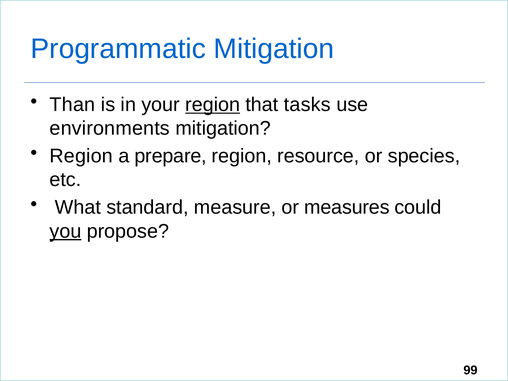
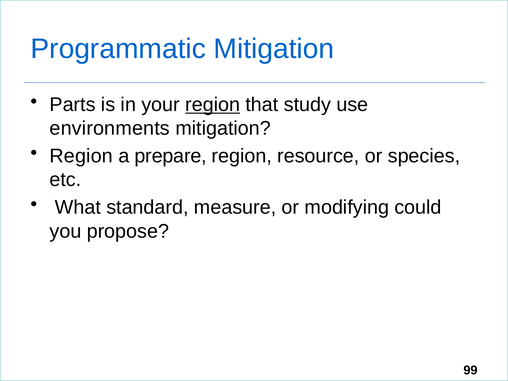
Than: Than -> Parts (73, 105)
tasks: tasks -> study (307, 105)
measures: measures -> modifying (347, 207)
you underline: present -> none (65, 231)
